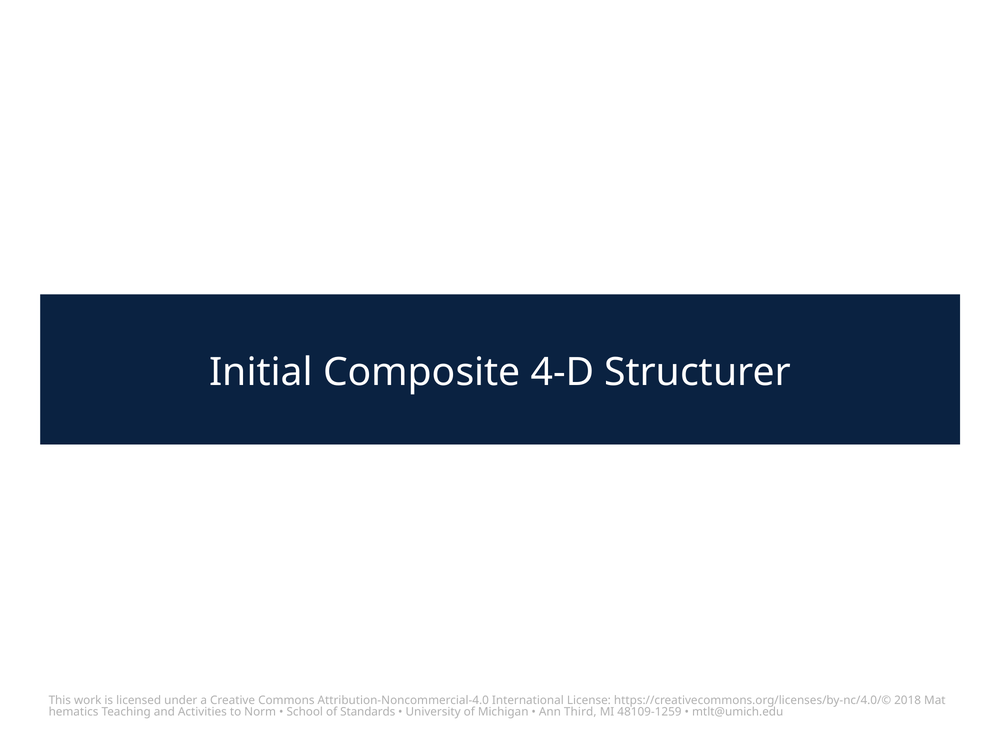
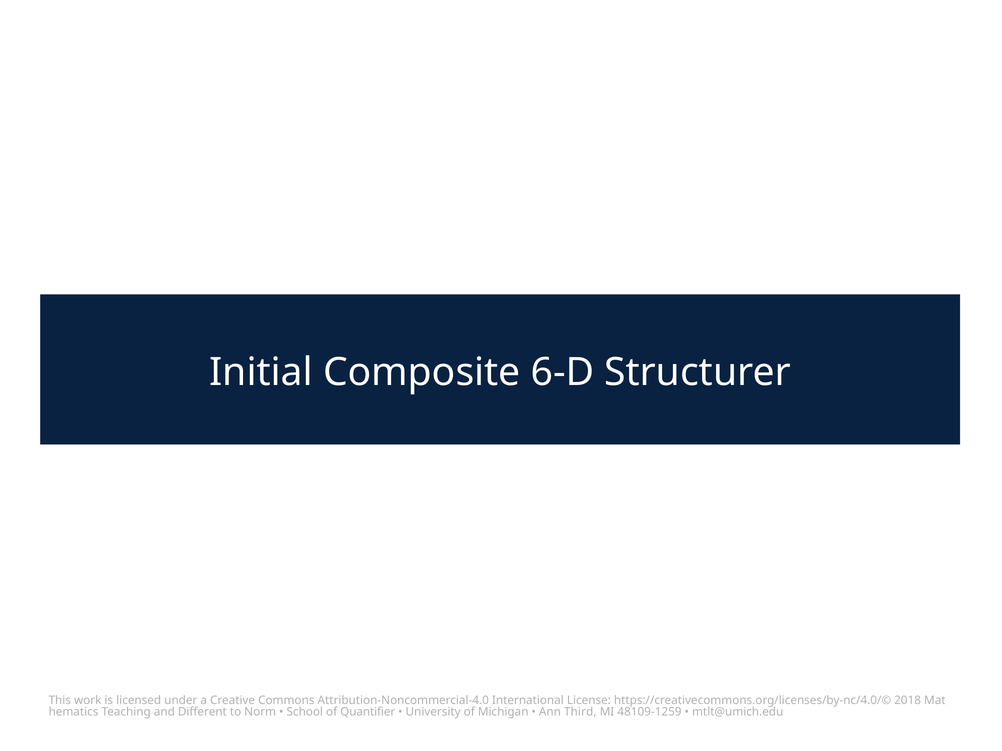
4-D: 4-D -> 6-D (562, 373)
Activities: Activities -> Diﬀerent (202, 713)
Standards: Standards -> Quantifier (368, 713)
